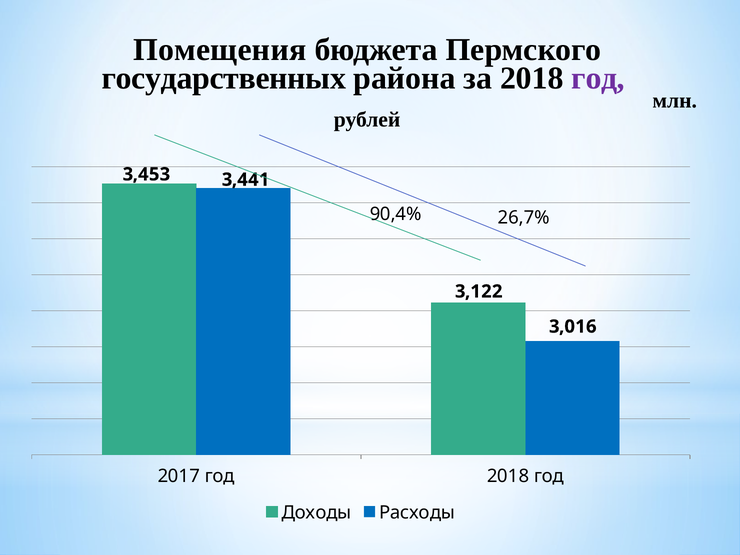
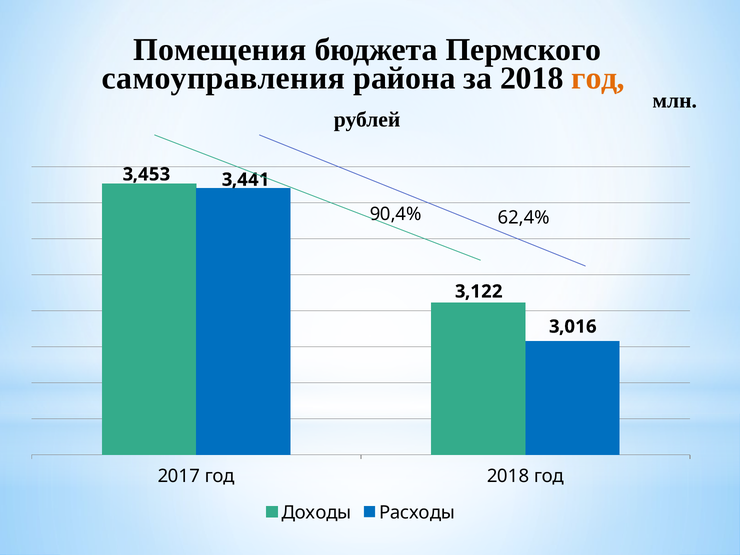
государственных: государственных -> самоуправления (223, 78)
год colour: purple -> orange (598, 78)
26,7%: 26,7% -> 62,4% (524, 218)
